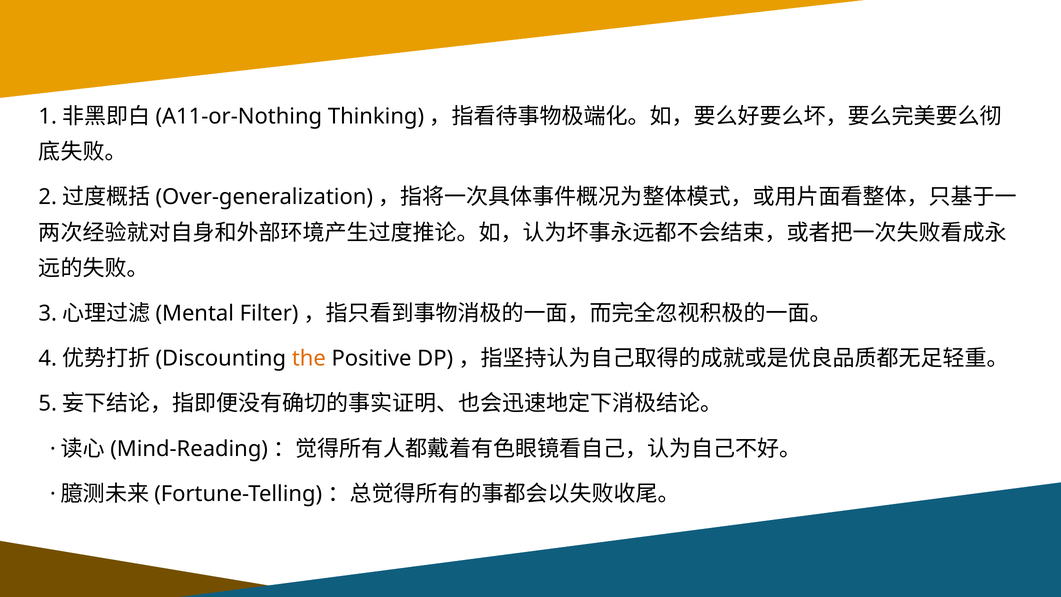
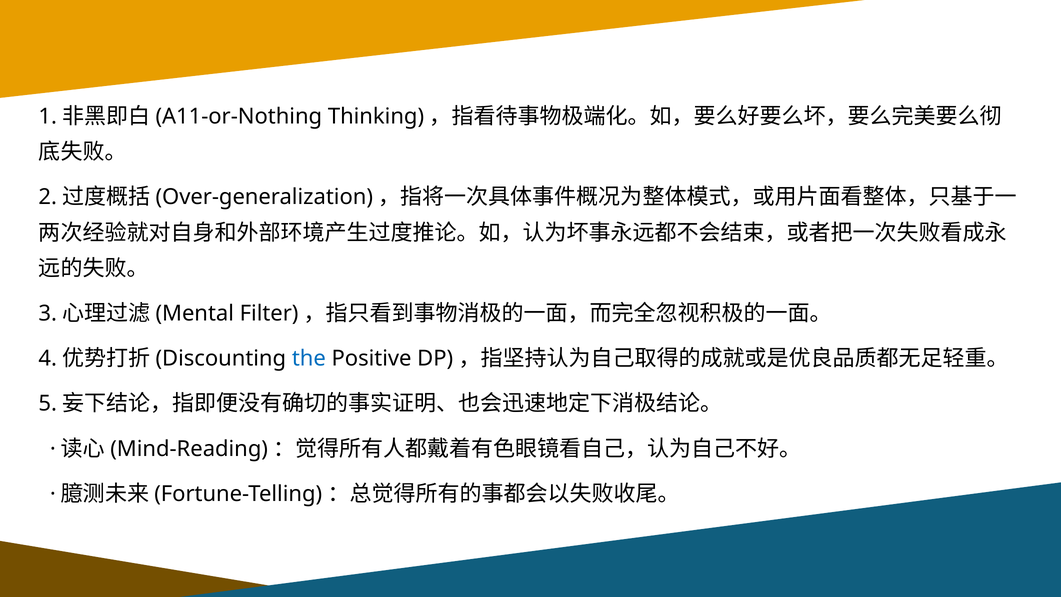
the colour: orange -> blue (309, 358)
